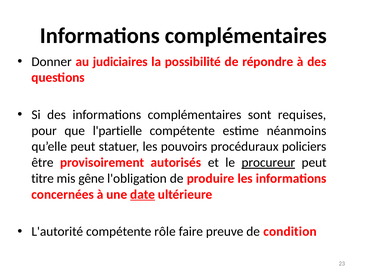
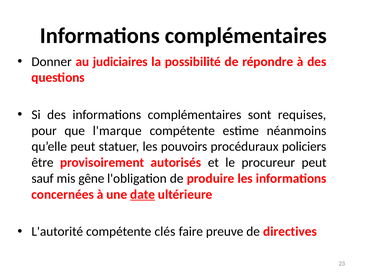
l'partielle: l'partielle -> l'marque (117, 130)
procureur underline: present -> none (268, 162)
titre: titre -> sauf (43, 178)
rôle: rôle -> clés (165, 231)
condition: condition -> directives (290, 231)
